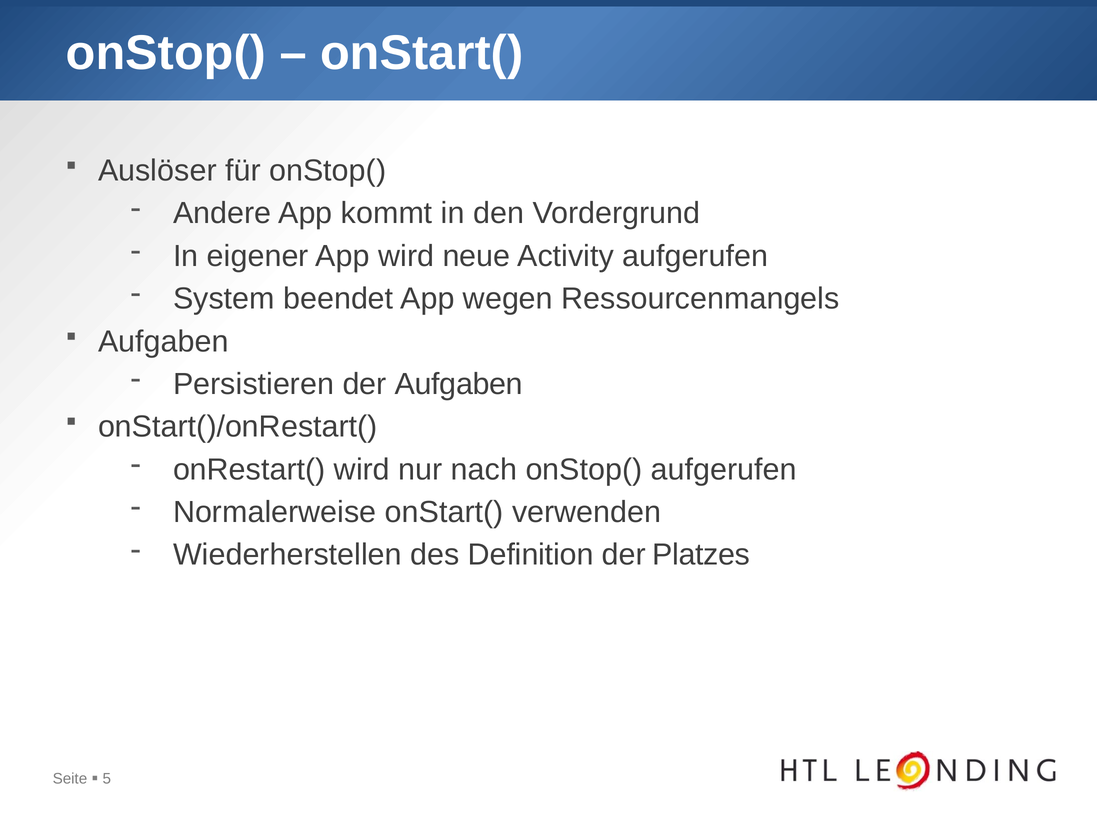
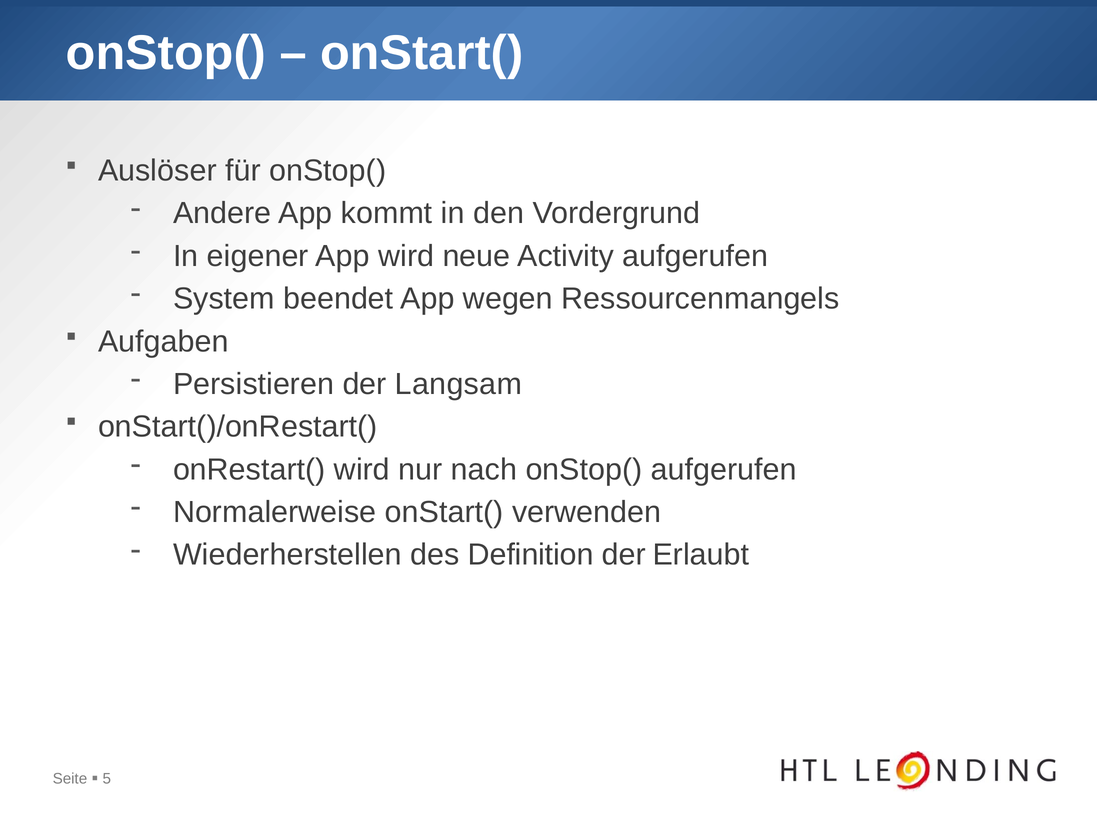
der Aufgaben: Aufgaben -> Langsam (458, 384)
Platzes: Platzes -> Erlaubt (701, 555)
